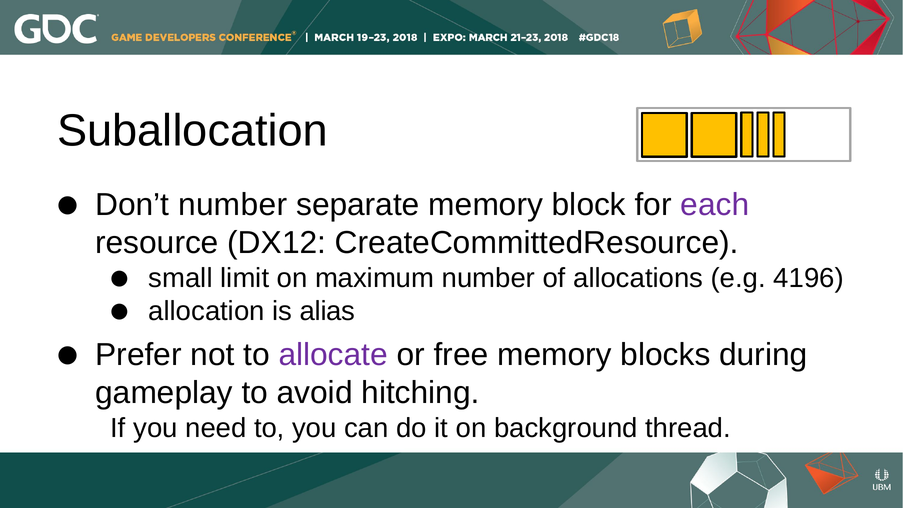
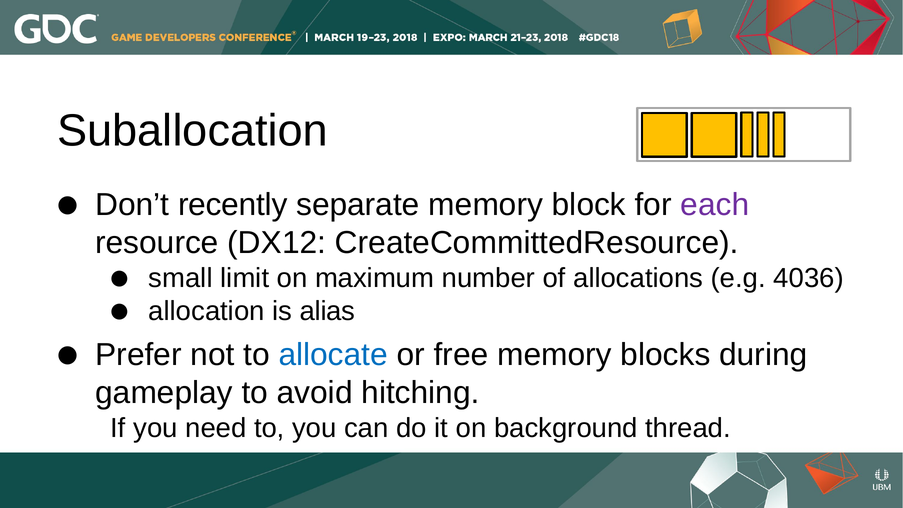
Don’t number: number -> recently (233, 205)
4196: 4196 -> 4036 (809, 278)
allocate colour: purple -> blue (333, 355)
